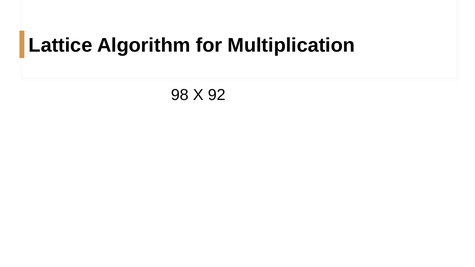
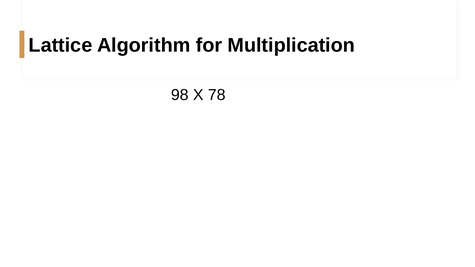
92: 92 -> 78 (217, 95)
